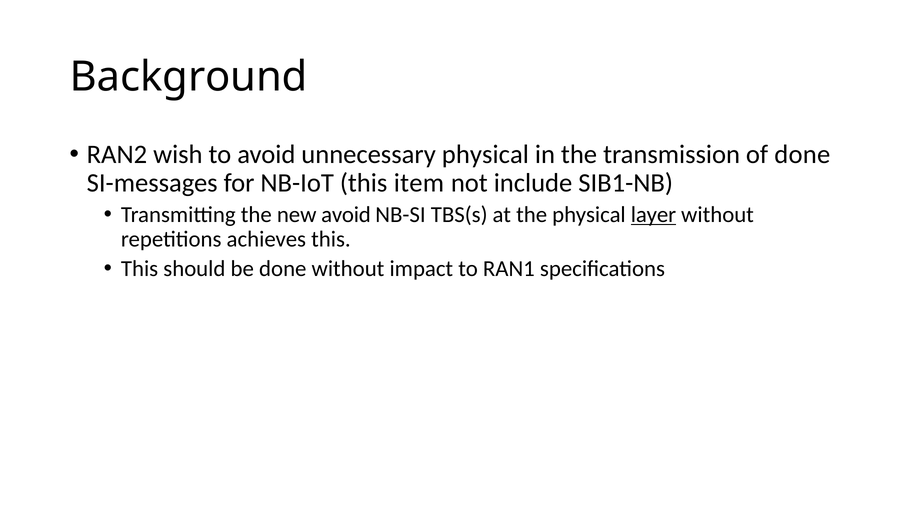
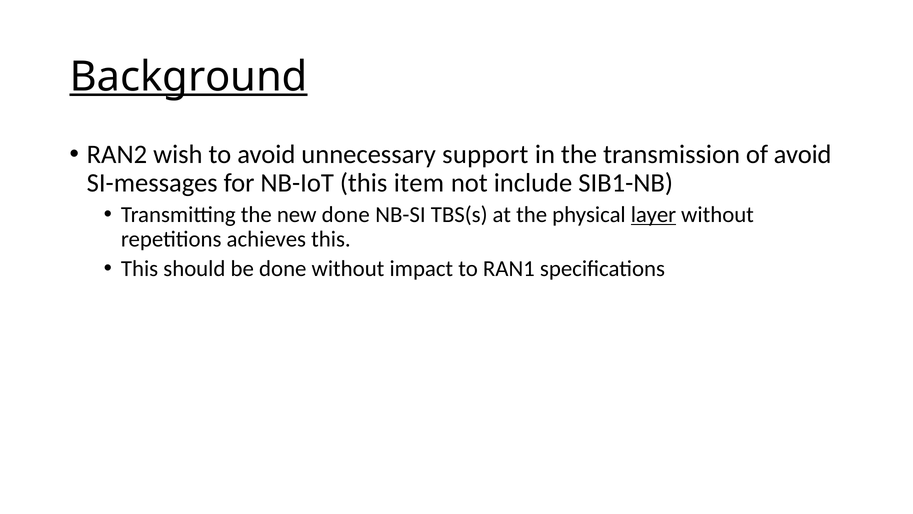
Background underline: none -> present (189, 77)
unnecessary physical: physical -> support (485, 154)
of done: done -> avoid (803, 154)
new avoid: avoid -> done (346, 214)
